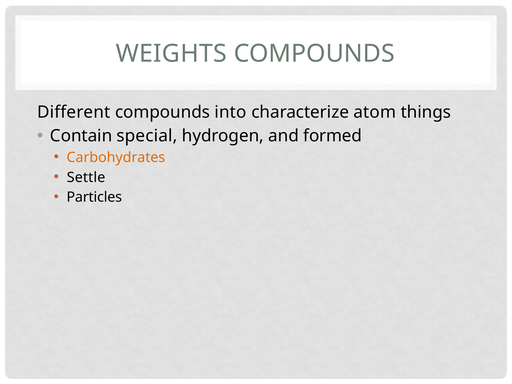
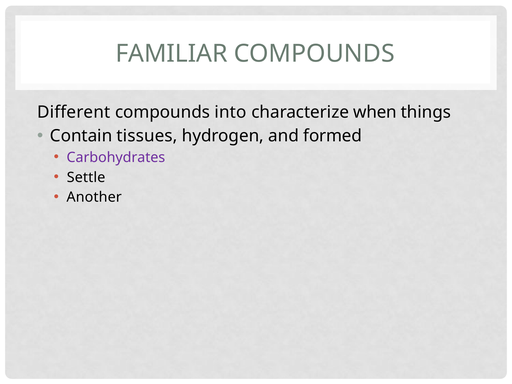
WEIGHTS: WEIGHTS -> FAMILIAR (171, 54)
atom: atom -> when (375, 112)
special: special -> tissues (147, 136)
Carbohydrates colour: orange -> purple (116, 157)
Particles: Particles -> Another (94, 197)
